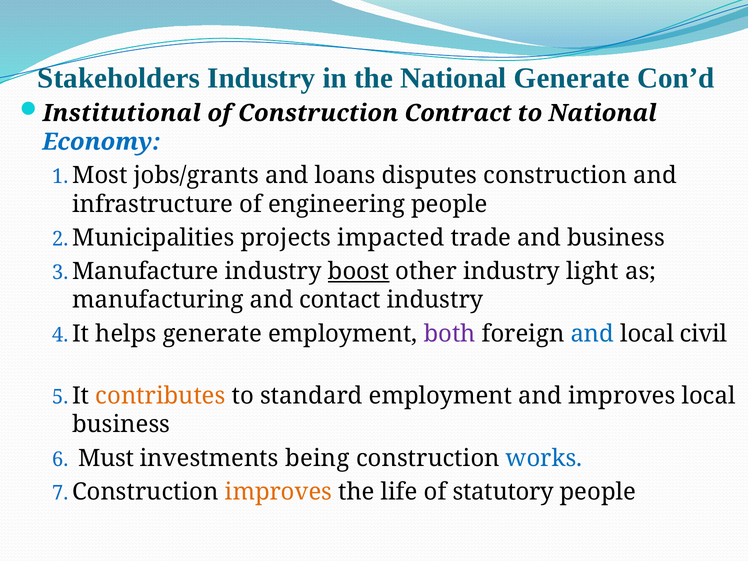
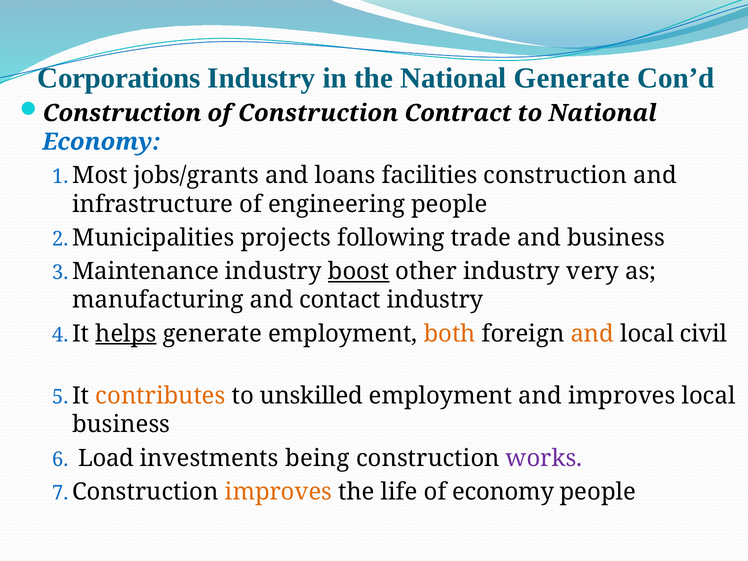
Stakeholders: Stakeholders -> Corporations (119, 78)
Institutional: Institutional -> Construction (122, 113)
disputes: disputes -> facilities (430, 175)
impacted: impacted -> following (391, 238)
Manufacture: Manufacture -> Maintenance (146, 271)
light: light -> very (592, 271)
helps underline: none -> present (126, 334)
both colour: purple -> orange (450, 334)
and colour: blue -> orange (592, 334)
standard: standard -> unskilled (311, 396)
Must: Must -> Load (106, 458)
works colour: blue -> purple (544, 458)
of statutory: statutory -> economy (503, 492)
